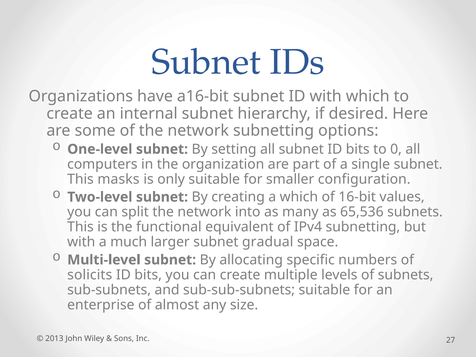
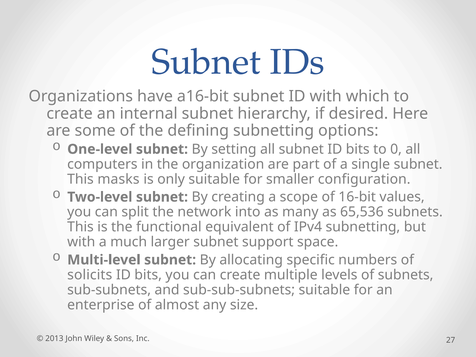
of the network: network -> defining (198, 131)
a which: which -> scope (299, 197)
gradual: gradual -> support (268, 242)
